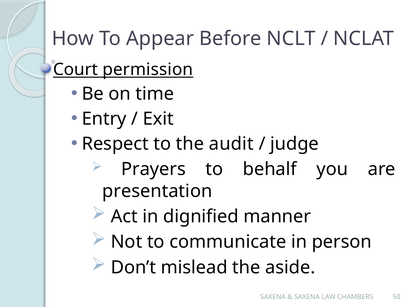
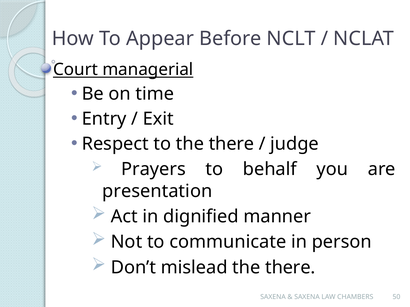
permission: permission -> managerial (148, 70)
to the audit: audit -> there (232, 144)
mislead the aside: aside -> there (290, 268)
